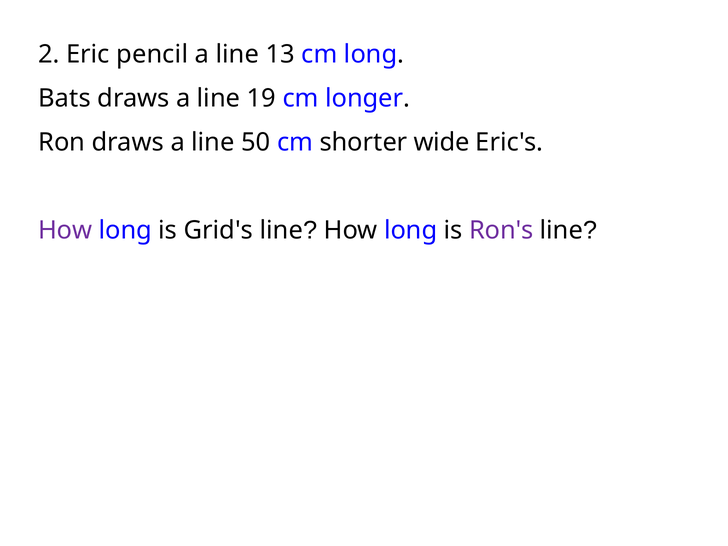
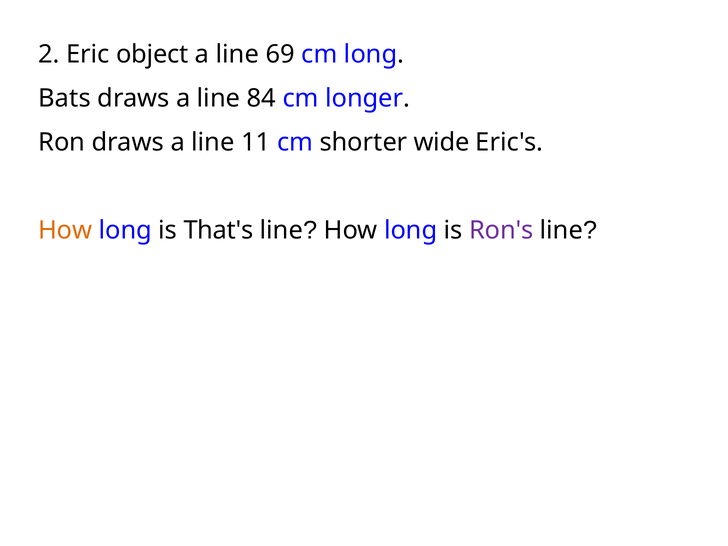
pencil: pencil -> object (152, 55)
13: 13 -> 69 (280, 55)
19: 19 -> 84 (261, 99)
50: 50 -> 11 (256, 143)
How colour: purple -> orange (65, 231)
Grid's: Grid's -> That's (219, 231)
